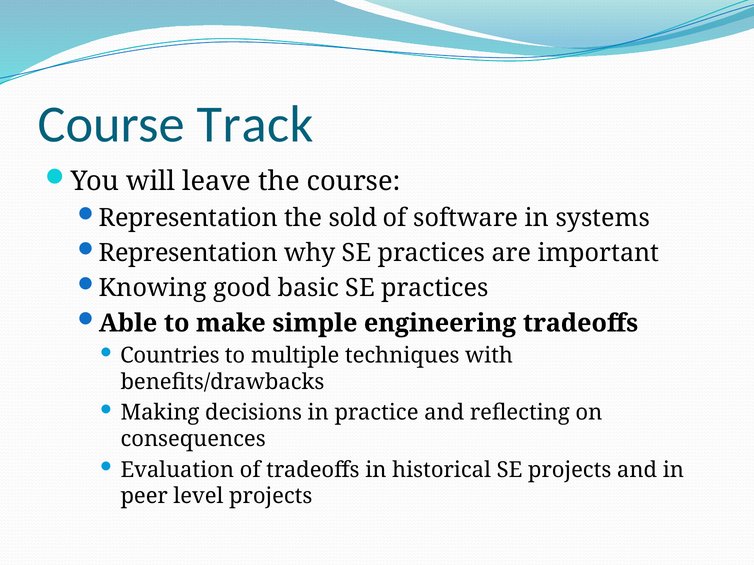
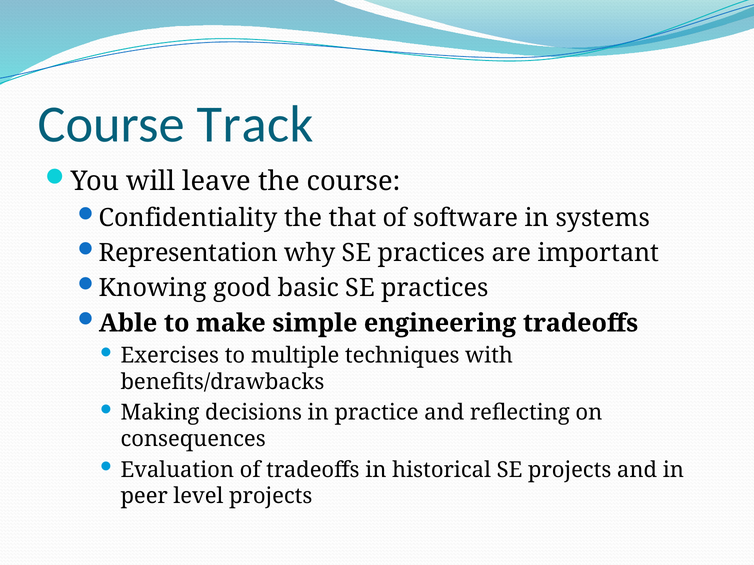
Representation: Representation -> Confidentiality (188, 218)
sold: sold -> that (353, 218)
Countries: Countries -> Exercises (170, 356)
